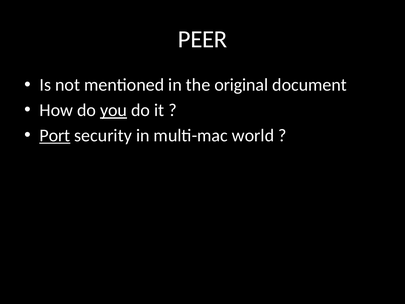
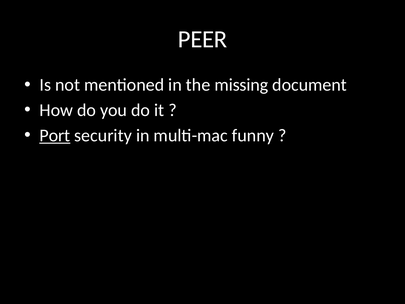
original: original -> missing (241, 85)
you underline: present -> none (114, 110)
world: world -> funny (253, 135)
